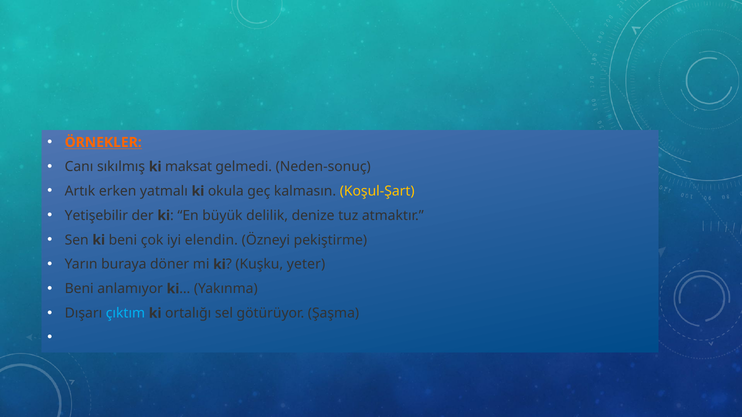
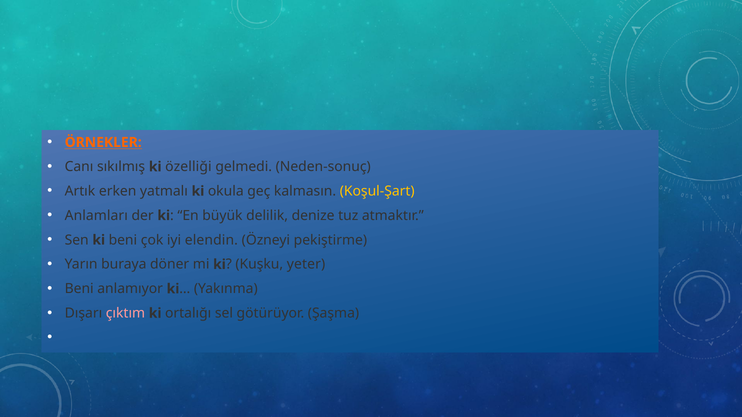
maksat: maksat -> özelliği (188, 167)
Yetişebilir: Yetişebilir -> Anlamları (96, 216)
çıktım colour: light blue -> pink (125, 313)
